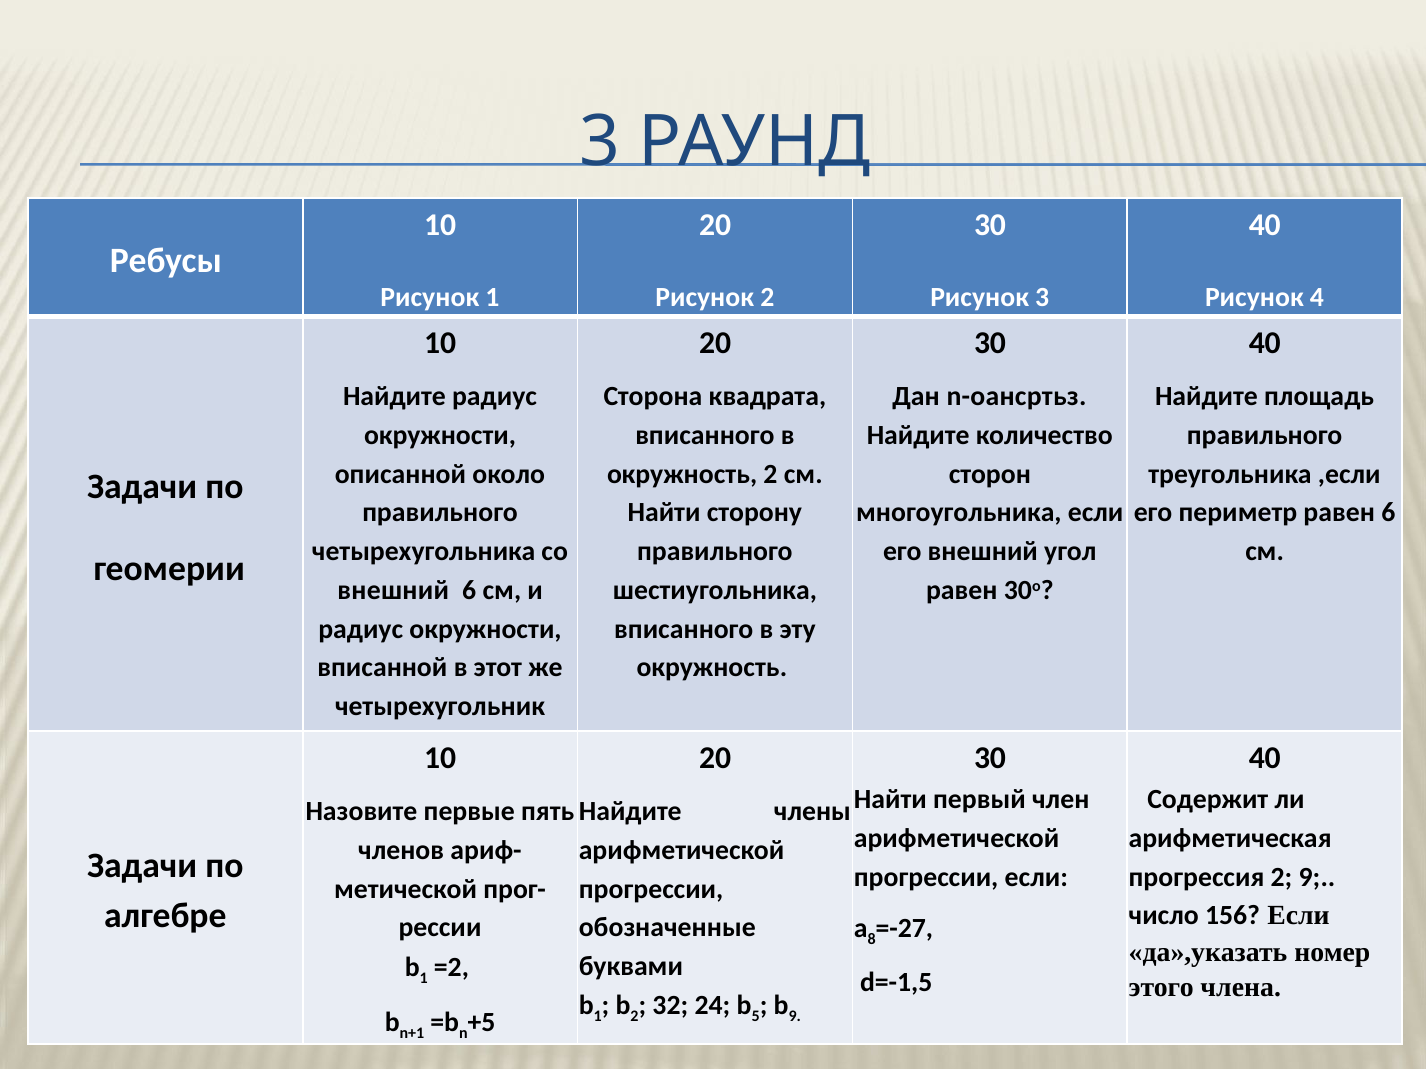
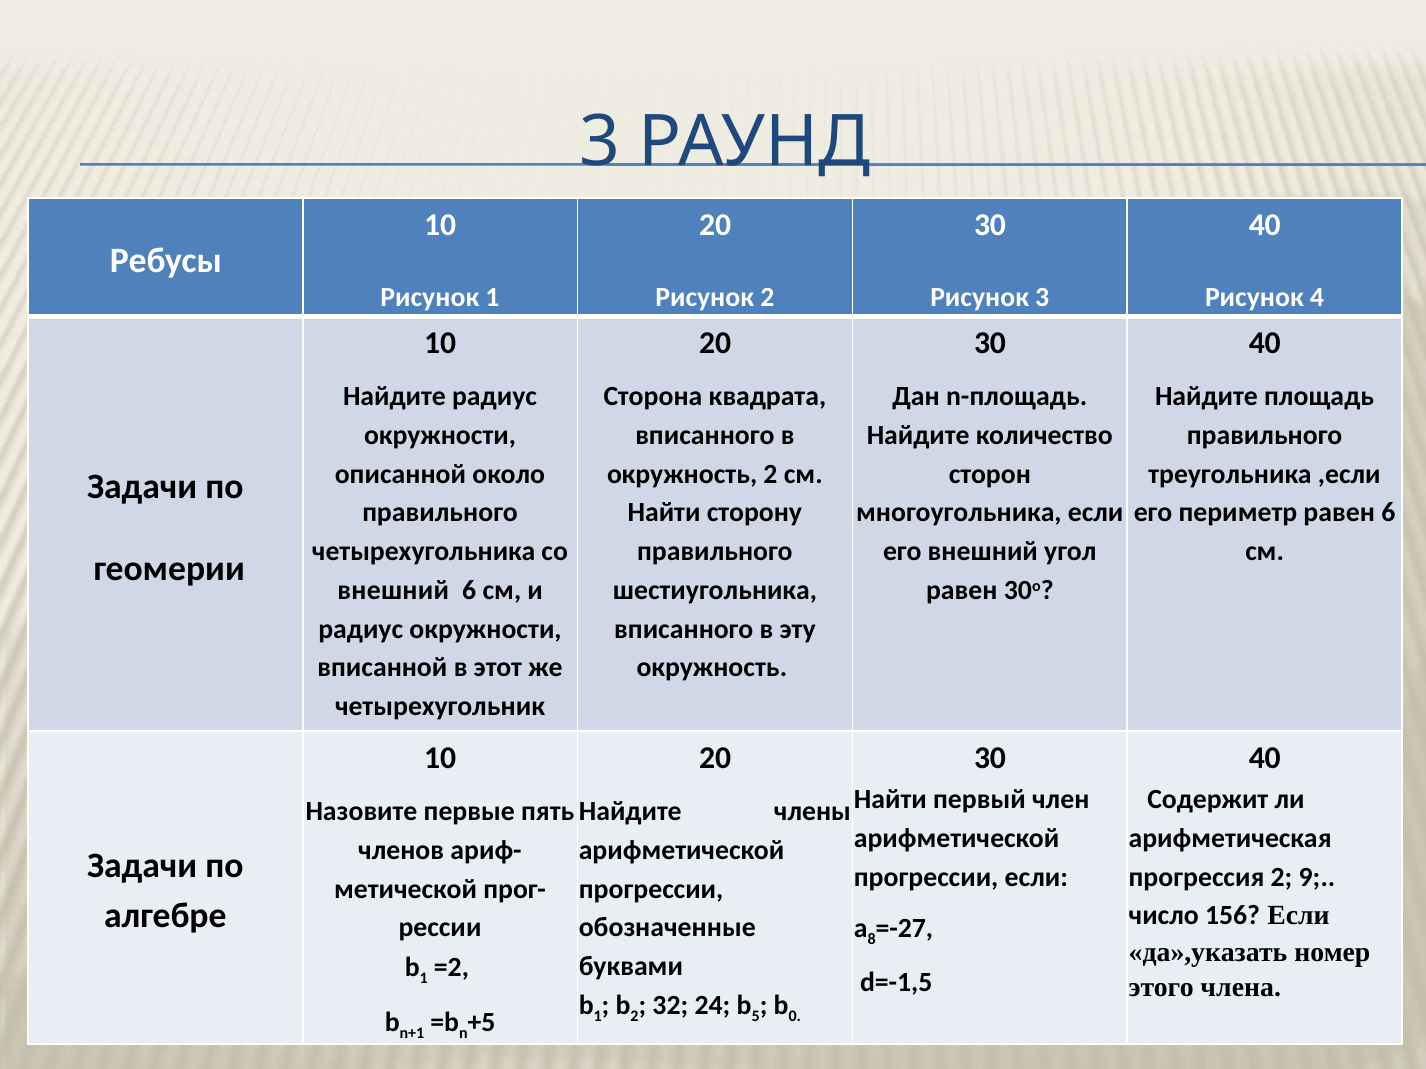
n-оансртьз: n-оансртьз -> n-площадь (1017, 397)
9: 9 -> 0 (795, 1017)
